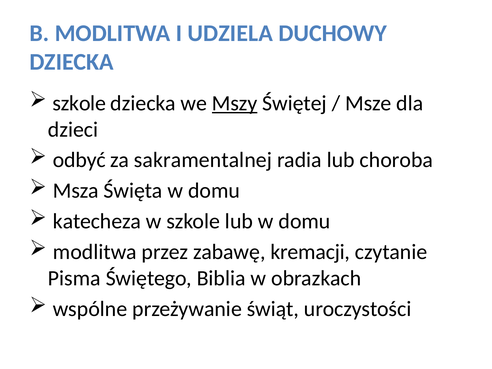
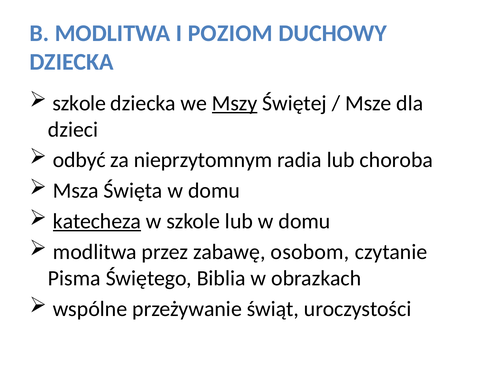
UDZIELA: UDZIELA -> POZIOM (230, 33)
sakramentalnej: sakramentalnej -> nieprzytomnym (203, 160)
katecheza underline: none -> present (97, 221)
kremacji: kremacji -> osobom (310, 252)
